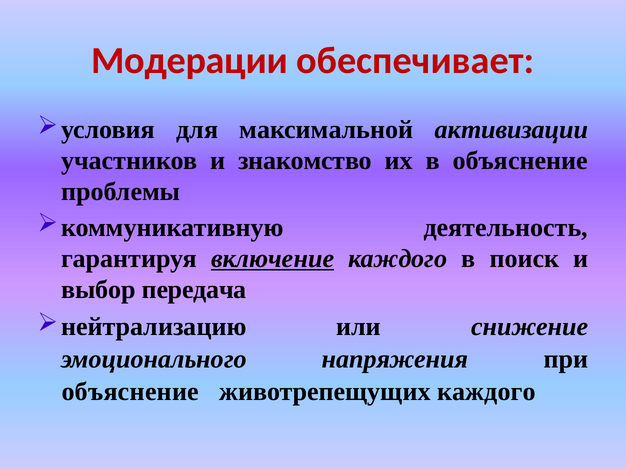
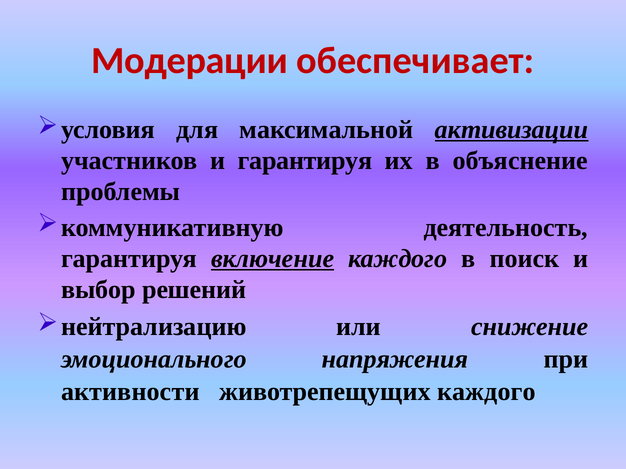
активизации underline: none -> present (512, 130)
и знакомство: знакомство -> гарантируя (305, 161)
передача: передача -> решений (194, 290)
объяснение: объяснение -> активности (130, 392)
